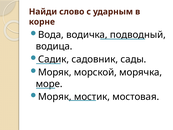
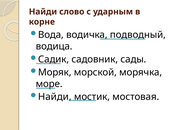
Моряк: Моряк -> Найди (55, 97)
